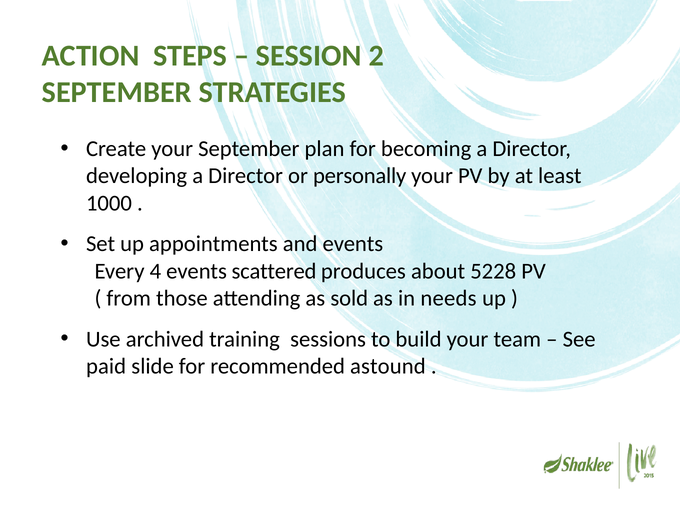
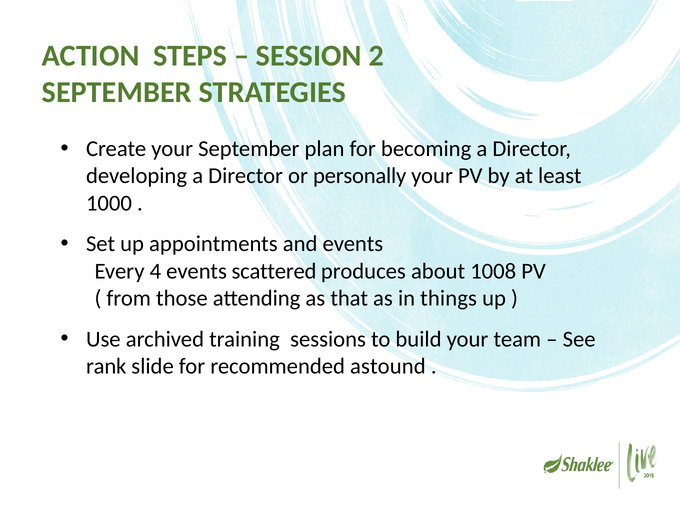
5228: 5228 -> 1008 (493, 271)
sold: sold -> that (349, 298)
needs: needs -> things (449, 298)
paid: paid -> rank (106, 366)
